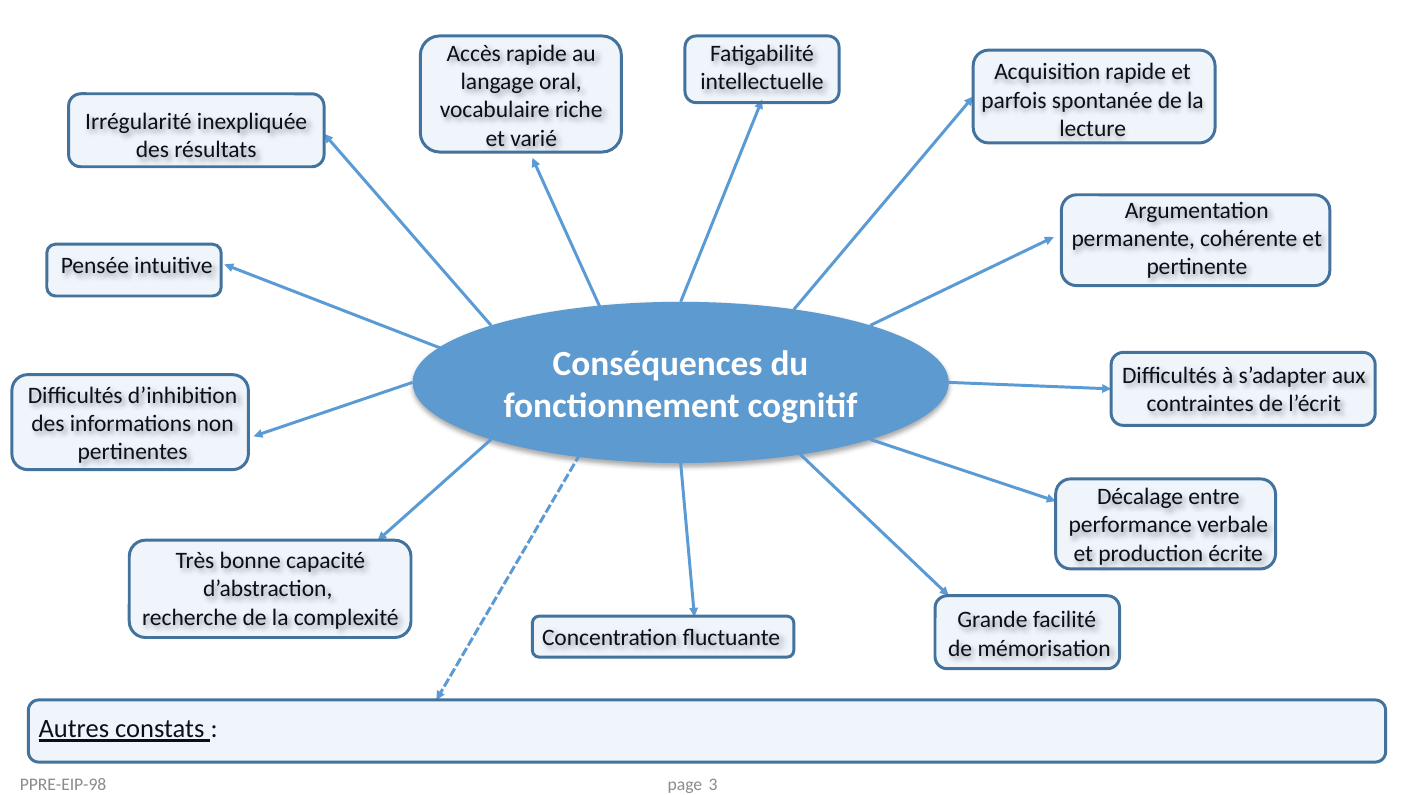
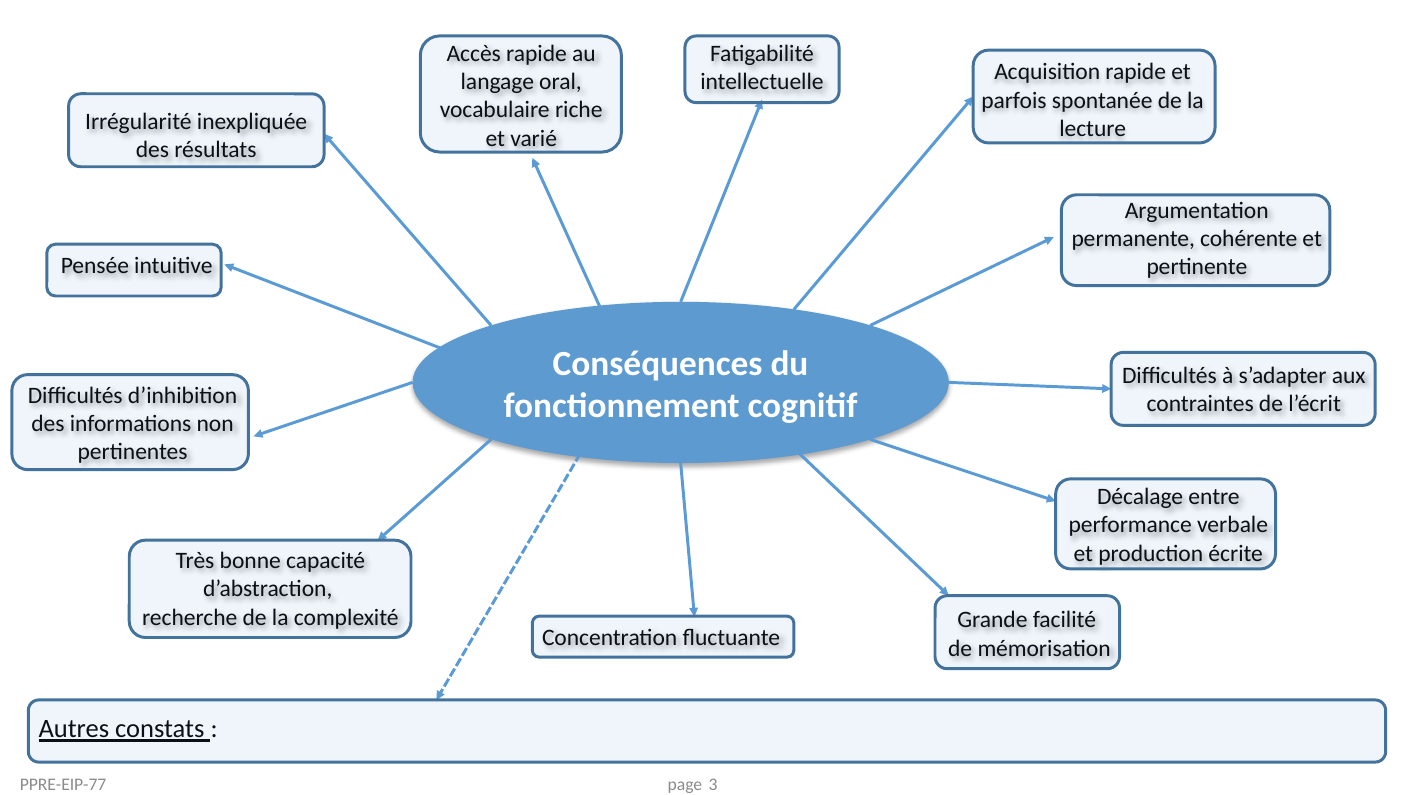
PPRE-EIP-98: PPRE-EIP-98 -> PPRE-EIP-77 (63, 785)
